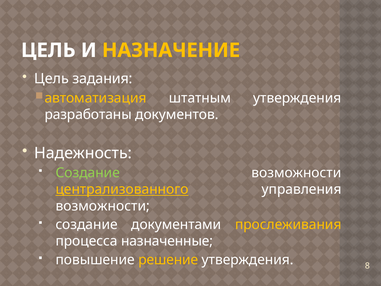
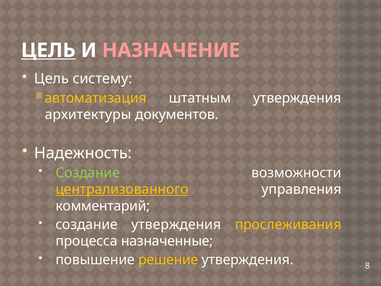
ЦЕЛЬ underline: none -> present (48, 50)
НАЗНАЧЕНИЕ colour: yellow -> pink (171, 50)
задания: задания -> систему (102, 79)
разработаны: разработаны -> архитектуры (88, 115)
возможности: возможности -> комментарий (103, 206)
создание документами: документами -> утверждения (176, 224)
